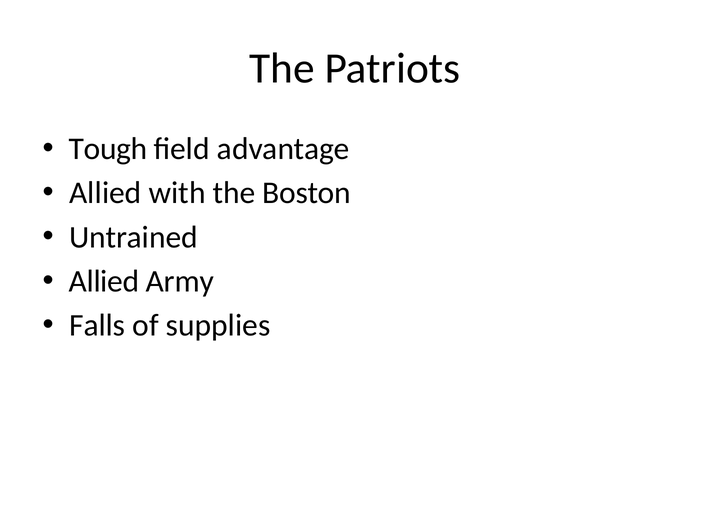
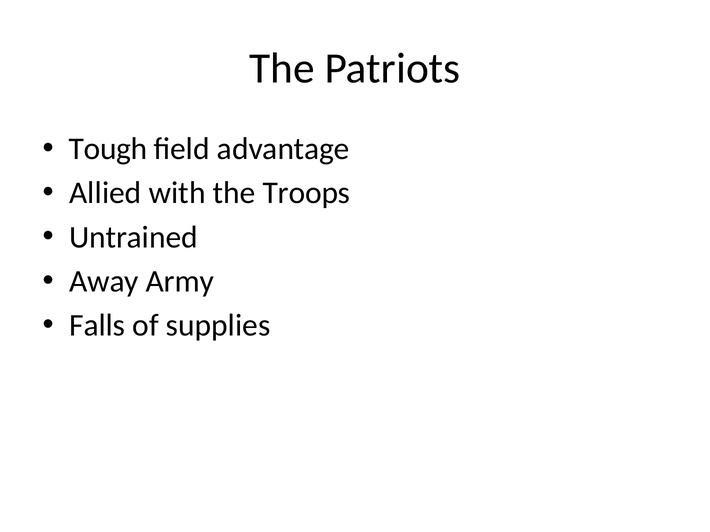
Boston: Boston -> Troops (307, 193)
Allied: Allied -> Away (104, 282)
